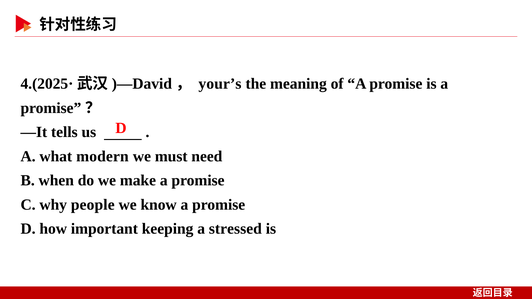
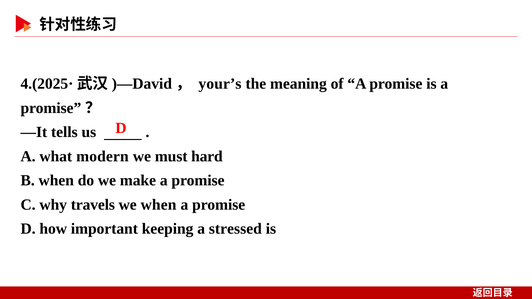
need: need -> hard (207, 156)
people: people -> travels (93, 205)
we know: know -> when (159, 205)
